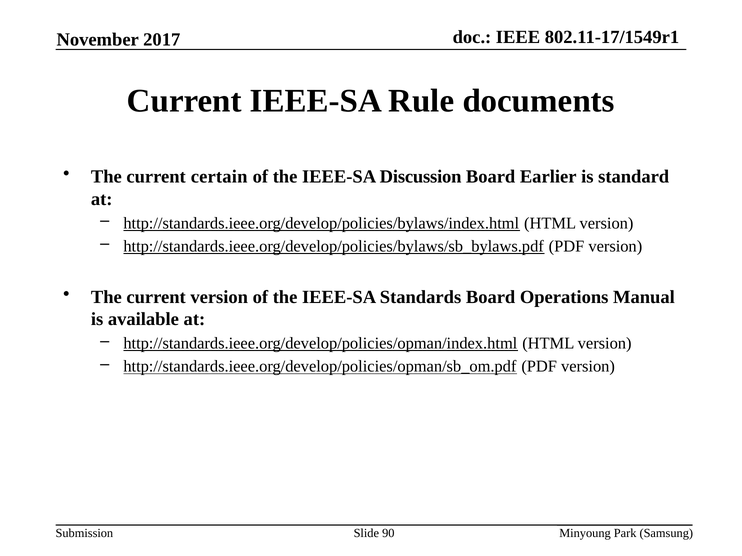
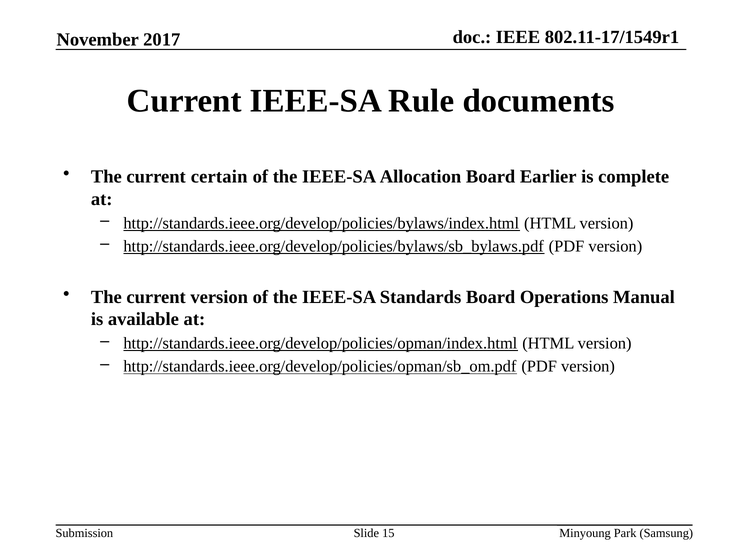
Discussion: Discussion -> Allocation (421, 177)
standard: standard -> complete (634, 177)
90: 90 -> 15 (388, 534)
